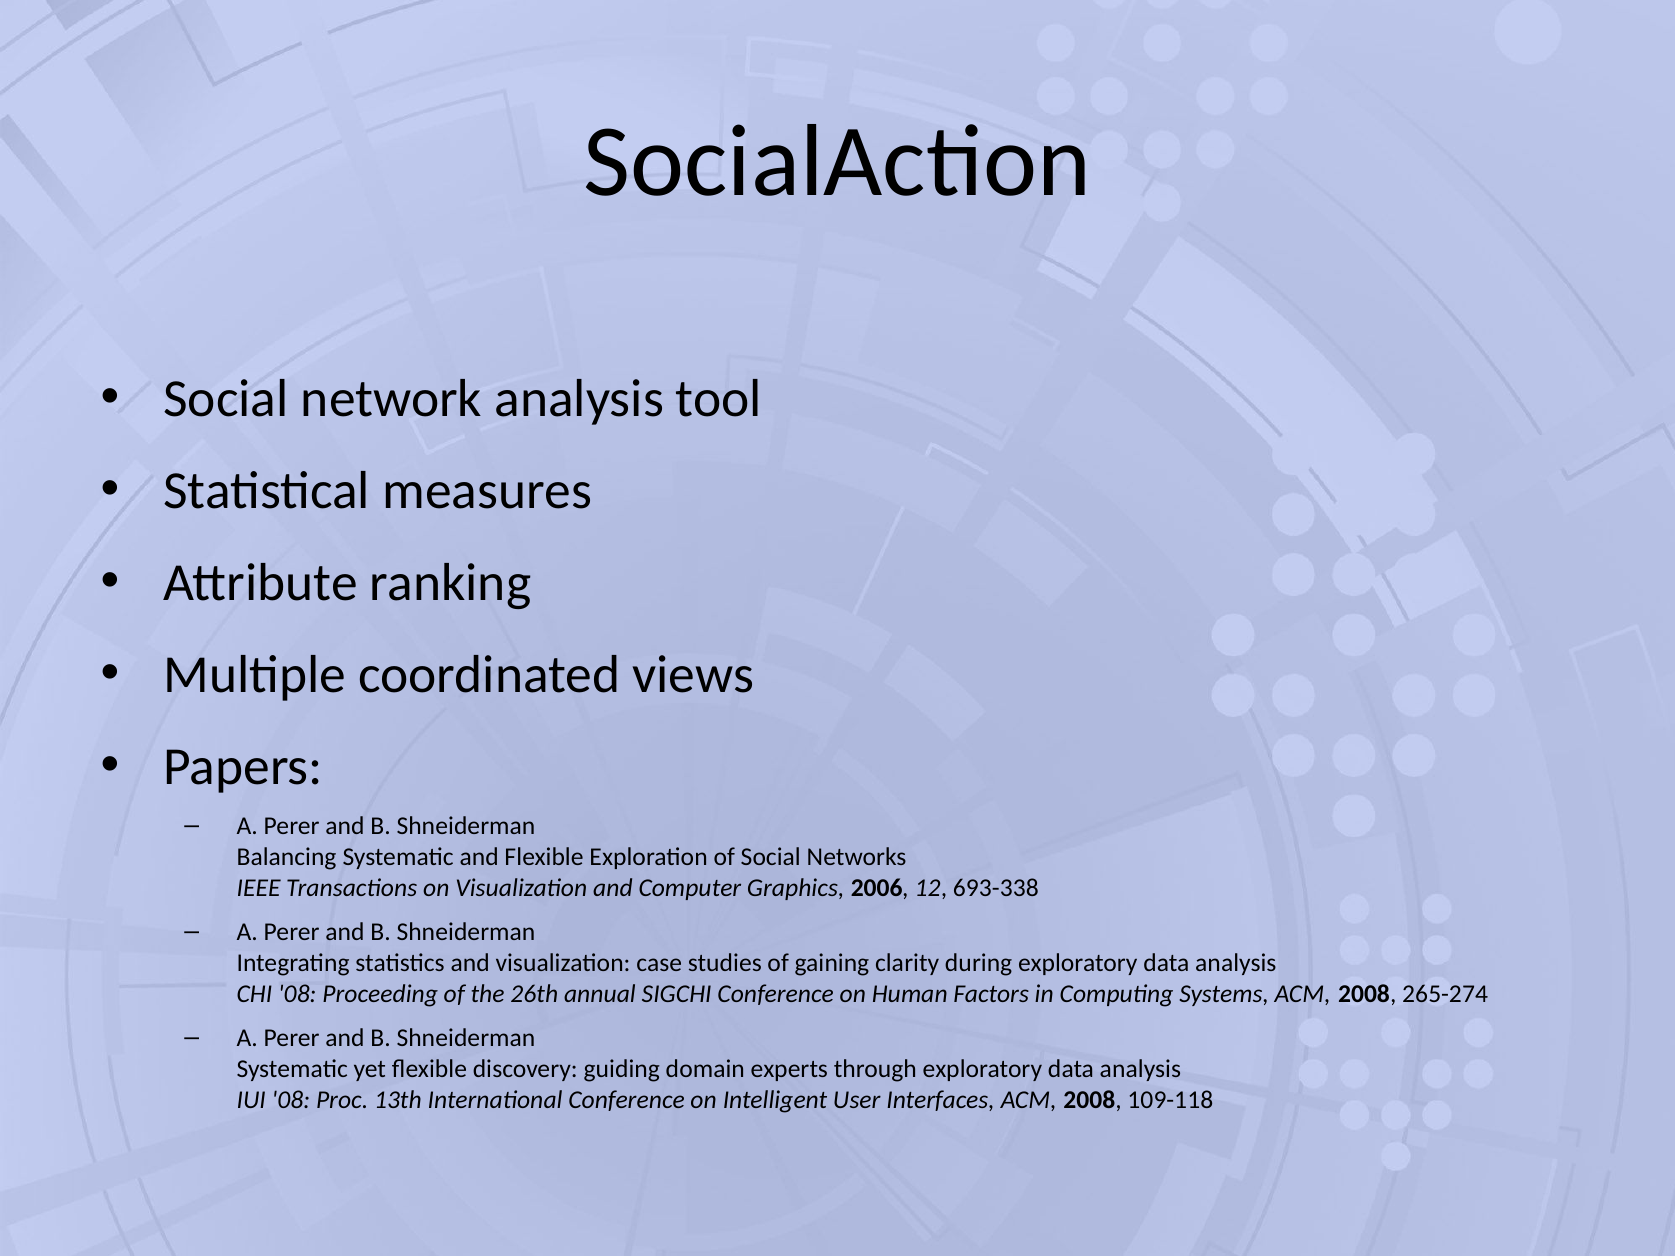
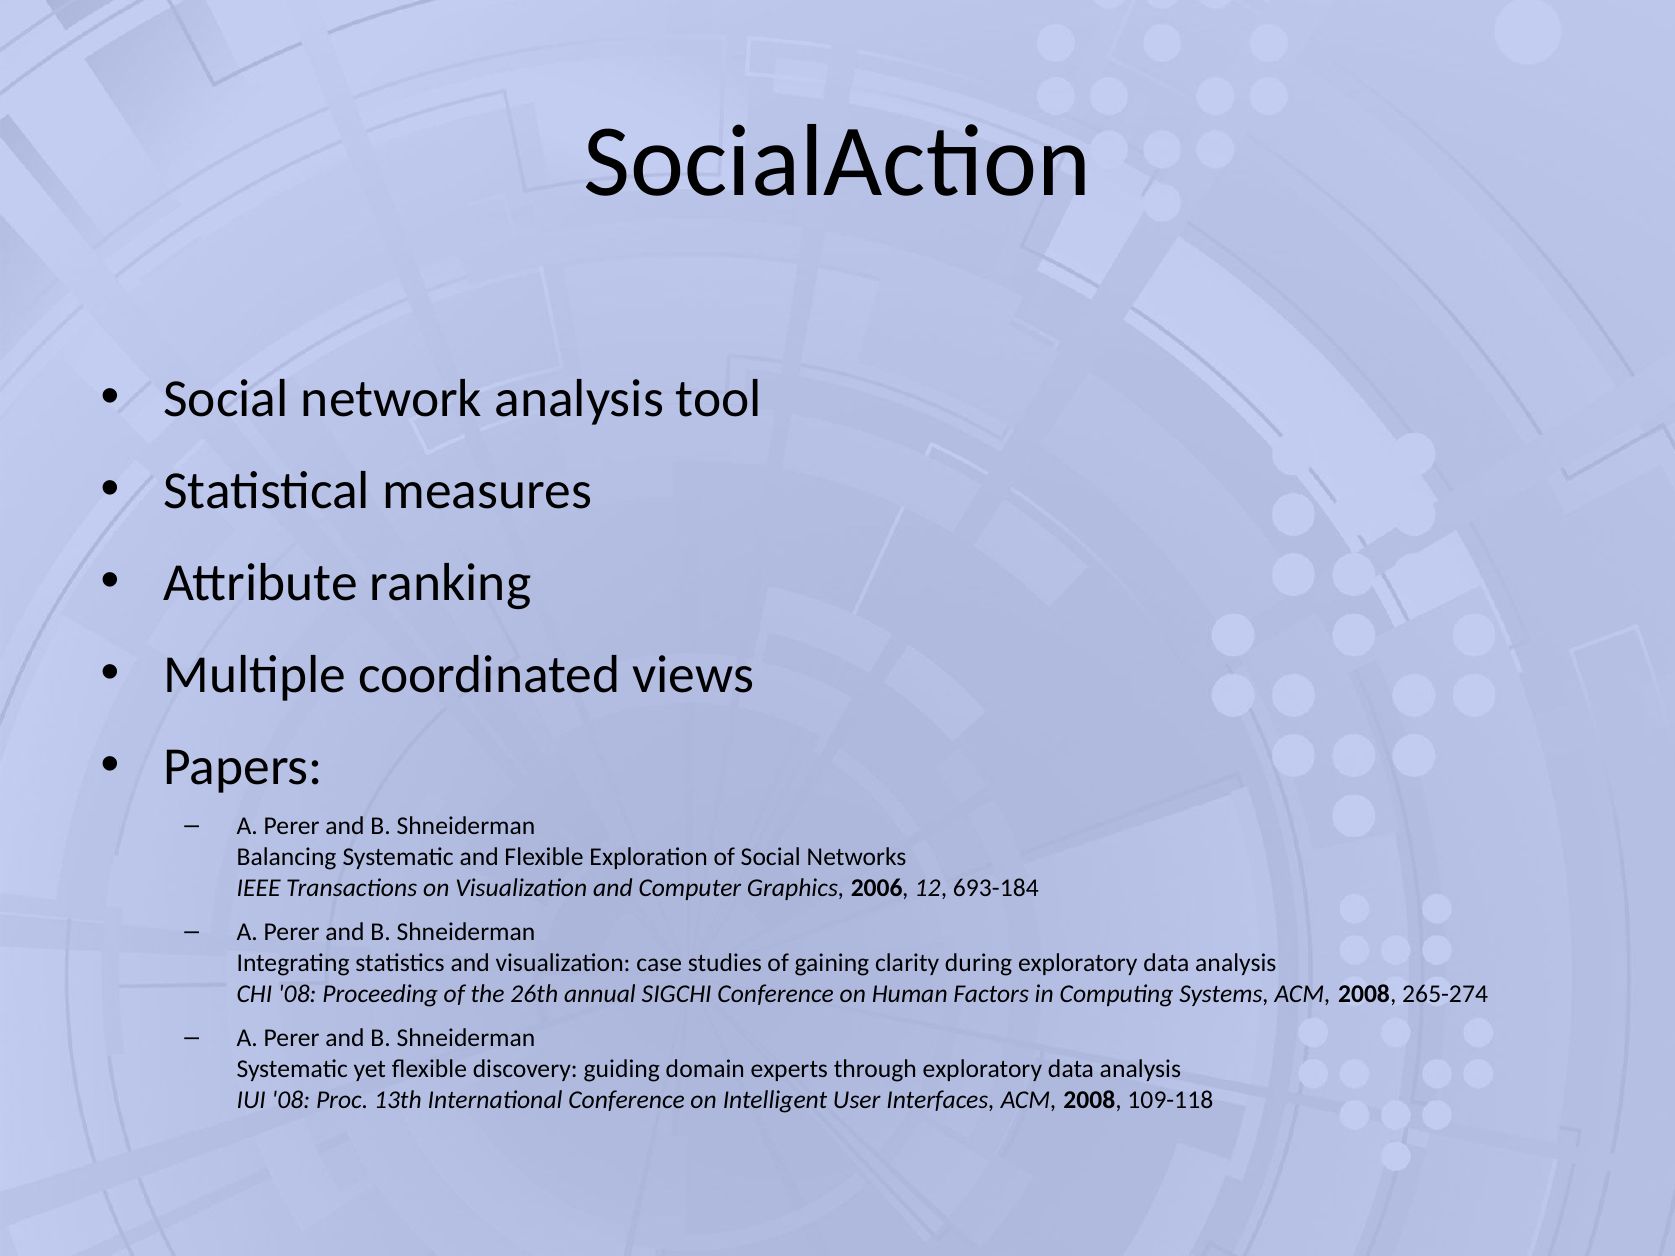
693-338: 693-338 -> 693-184 (996, 888)
